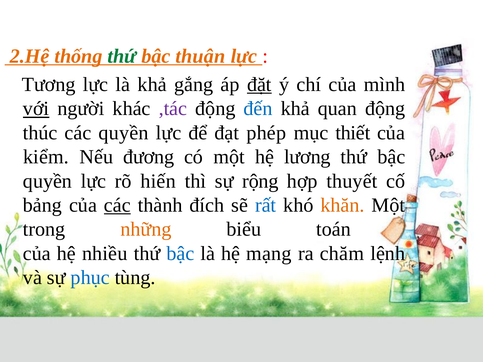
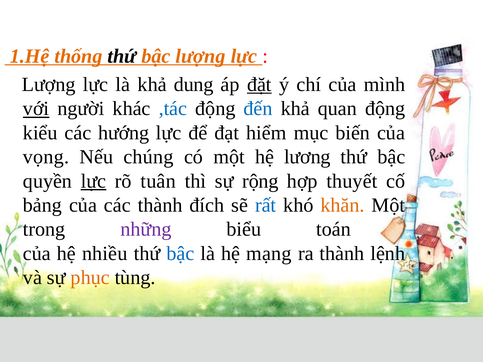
2.Hệ: 2.Hệ -> 1.Hệ (30, 56)
thứ colour: green -> black (122, 56)
bậc thuận: thuận -> lượng (200, 56)
Tương: Tương -> Lượng (49, 85)
gắng: gắng -> dung (194, 85)
,tác colour: purple -> blue (173, 109)
thúc: thúc -> kiểu (40, 133)
các quyền: quyền -> hướng (124, 133)
phép: phép -> hiểm (266, 133)
thiết: thiết -> biến (353, 133)
kiểm: kiểm -> vọng (46, 157)
đương: đương -> chúng (149, 157)
lực underline: none -> present (94, 181)
hiến: hiến -> tuân (158, 181)
các underline: present -> none (117, 205)
những colour: orange -> purple (146, 229)
ra chăm: chăm -> thành (342, 254)
phục colour: blue -> orange (90, 278)
